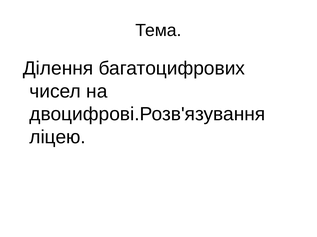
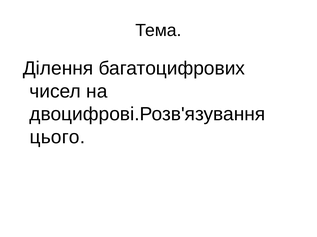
ліцею: ліцею -> цього (57, 137)
